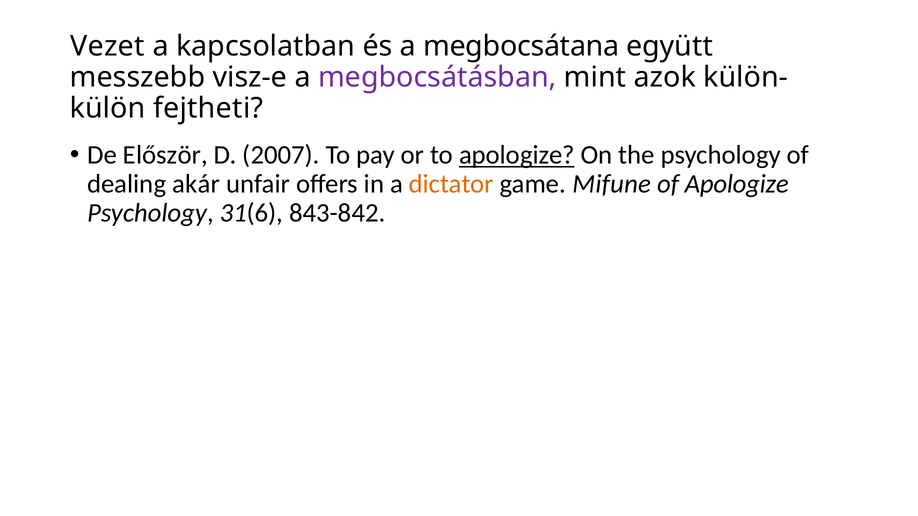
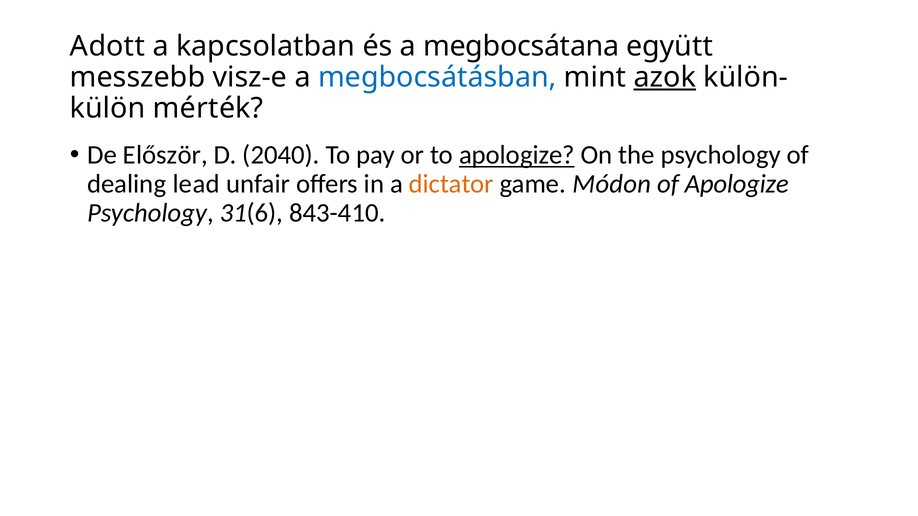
Vezet: Vezet -> Adott (107, 46)
megbocsátásban colour: purple -> blue (437, 77)
azok underline: none -> present (665, 77)
fejtheti: fejtheti -> mérték (208, 108)
2007: 2007 -> 2040 (281, 155)
akár: akár -> lead (196, 184)
Mifune: Mifune -> Módon (612, 184)
843-842: 843-842 -> 843-410 (337, 213)
